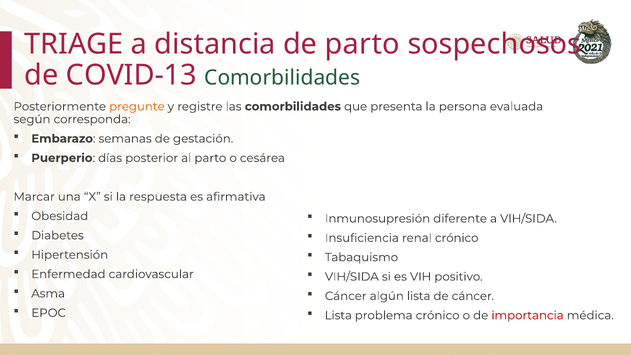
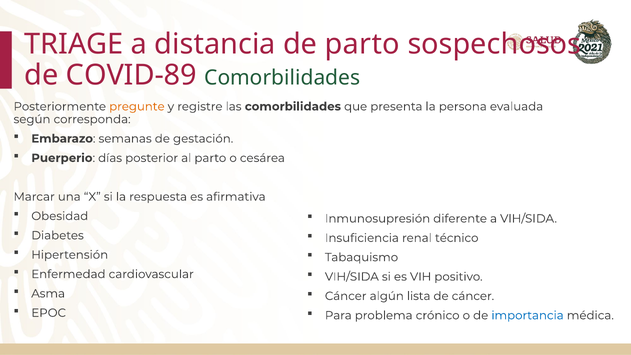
COVID-13: COVID-13 -> COVID-89 (131, 75)
renal crónico: crónico -> técnico (457, 238)
Lista: Lista -> Para (338, 315)
importancia colour: red -> blue (528, 315)
